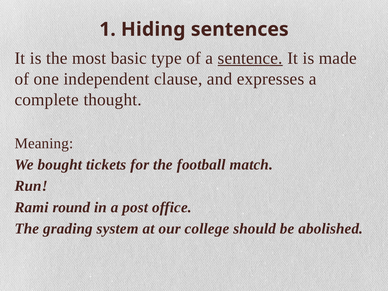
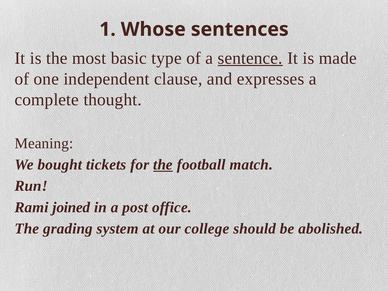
Hiding: Hiding -> Whose (153, 29)
the underline: none -> present (163, 165)
round: round -> joined (71, 207)
